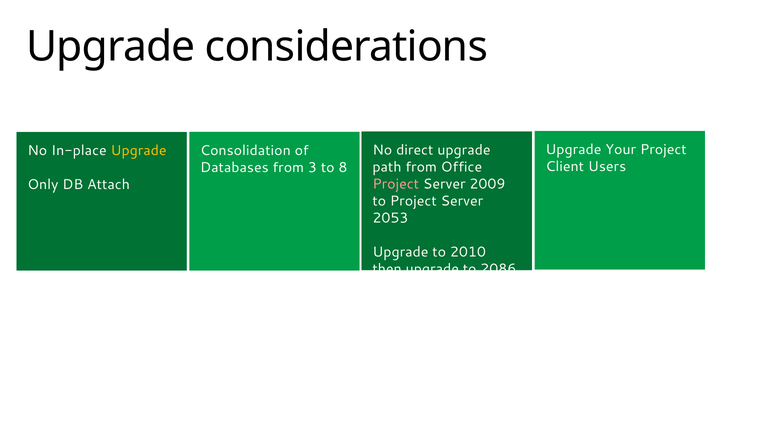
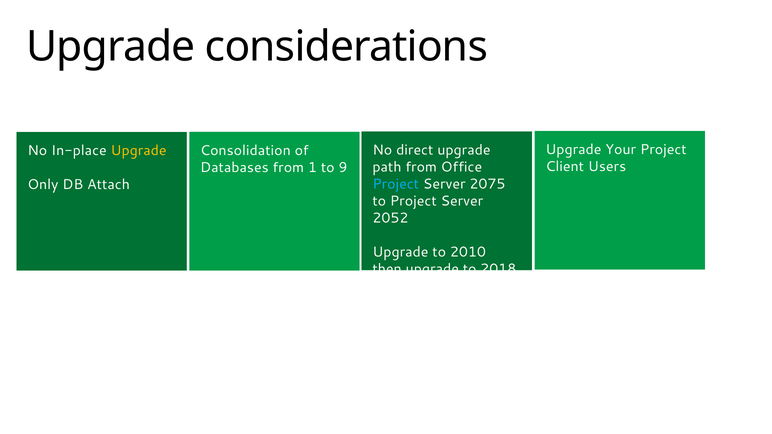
3: 3 -> 1 (312, 168)
8: 8 -> 9 (343, 168)
Project colour: pink -> light blue (396, 184)
2009: 2009 -> 2075 (487, 184)
2053: 2053 -> 2052 (390, 218)
2086: 2086 -> 2018 (498, 269)
